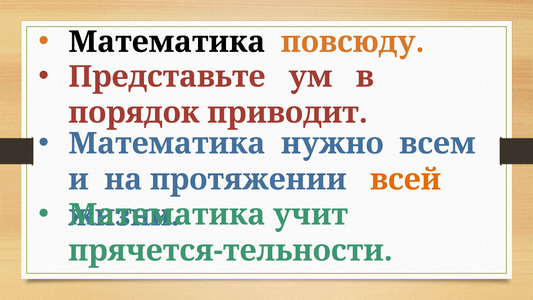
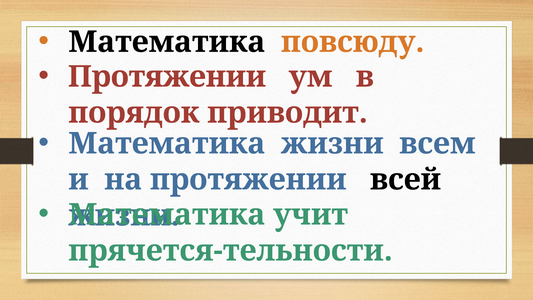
Представьте: Представьте -> Протяжении (167, 77)
Математика нужно: нужно -> жизни (332, 143)
всей colour: orange -> black (406, 179)
